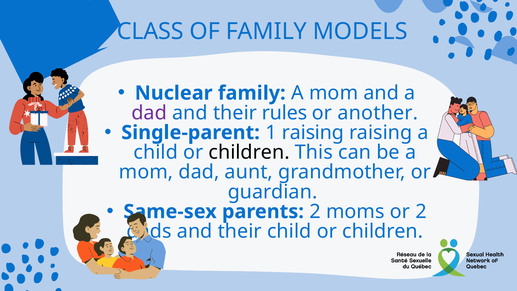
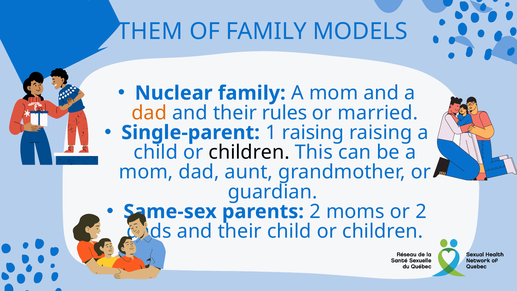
CLASS: CLASS -> THEM (150, 31)
dad colour: purple -> orange (149, 113)
another: another -> married (378, 113)
